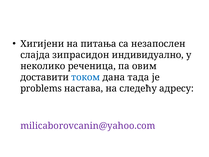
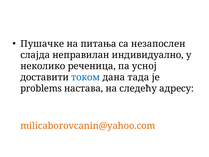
Хигијени: Хигијени -> Пушачке (42, 44)
зипрасидон: зипрасидон -> неправилан (81, 55)
овим: овим -> усној (144, 66)
milicaborovcanin@yahoo.com colour: purple -> orange (88, 126)
